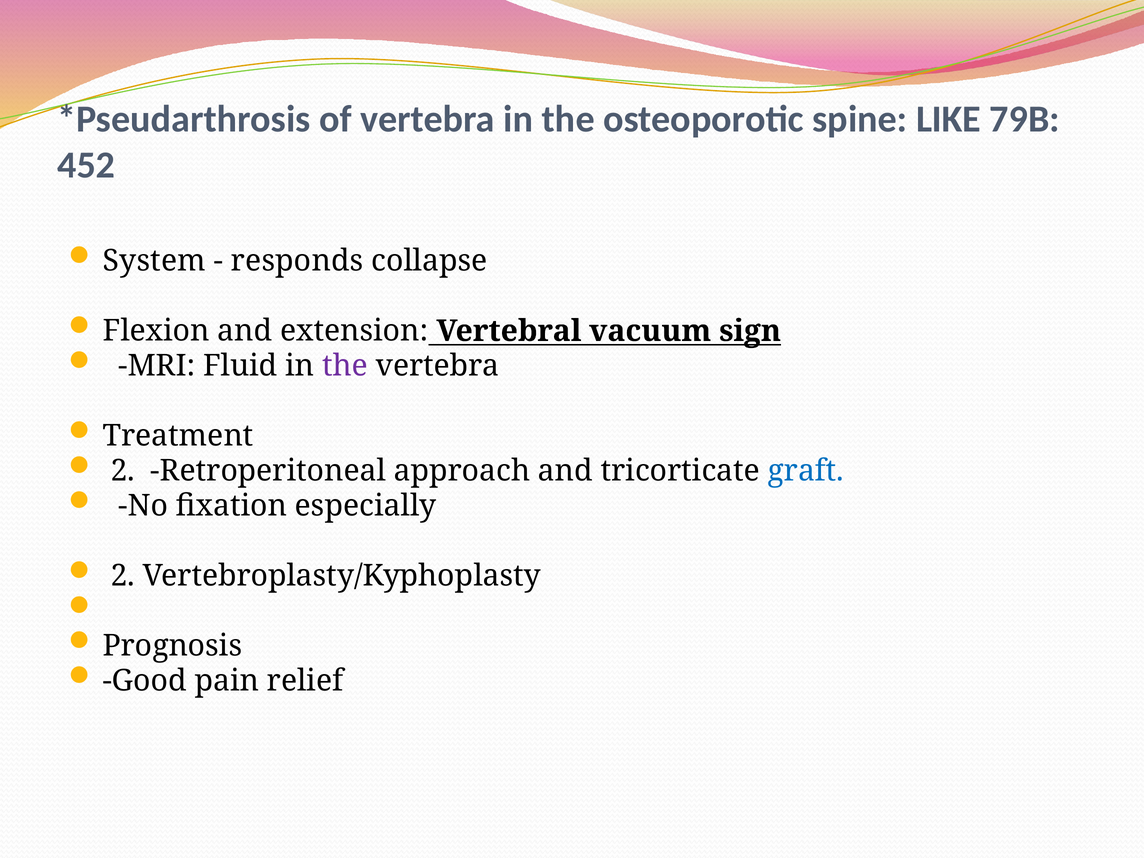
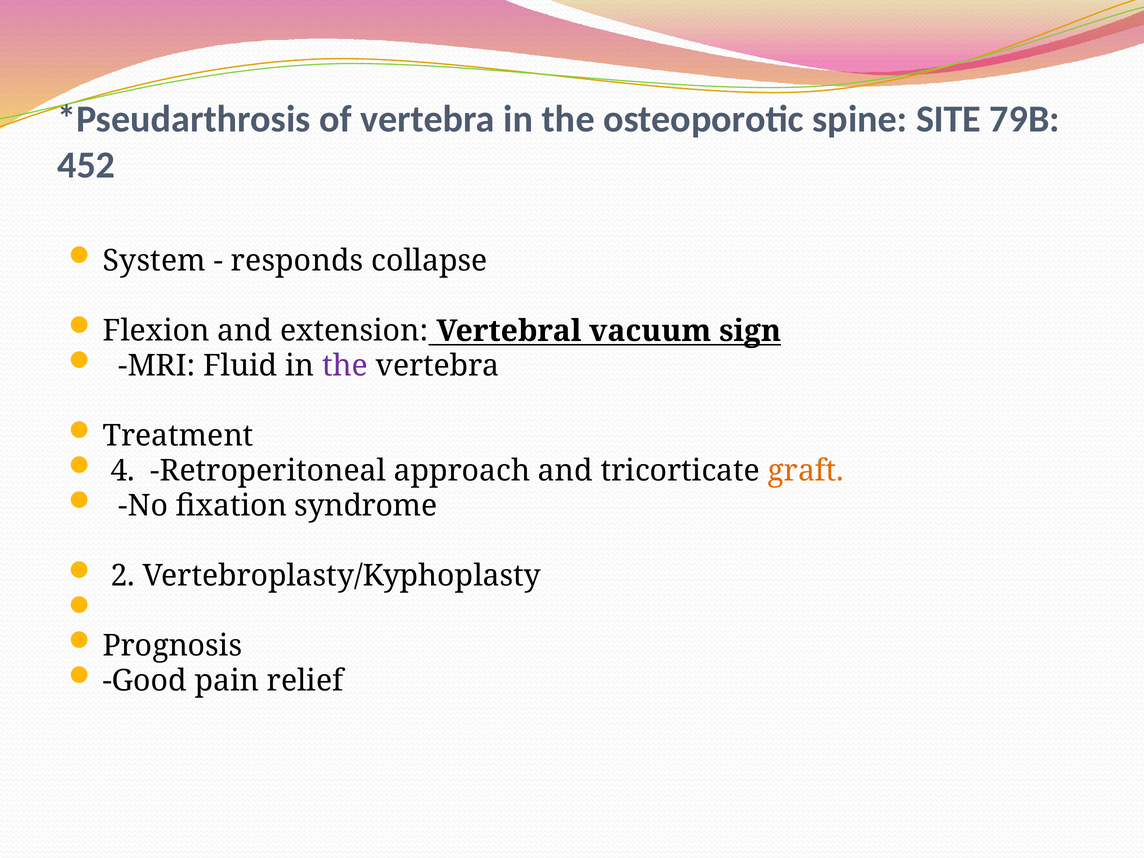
LIKE: LIKE -> SITE (949, 119)
2: 2 -> 4 (123, 471)
graft colour: blue -> orange (806, 471)
especially: especially -> syndrome (366, 506)
